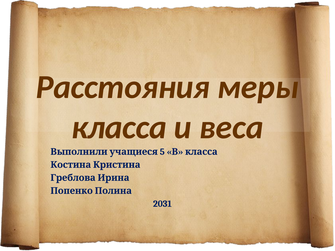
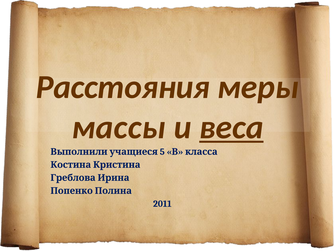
класса: класса -> массы (119, 127)
веса underline: none -> present (231, 127)
2031: 2031 -> 2011 (162, 204)
